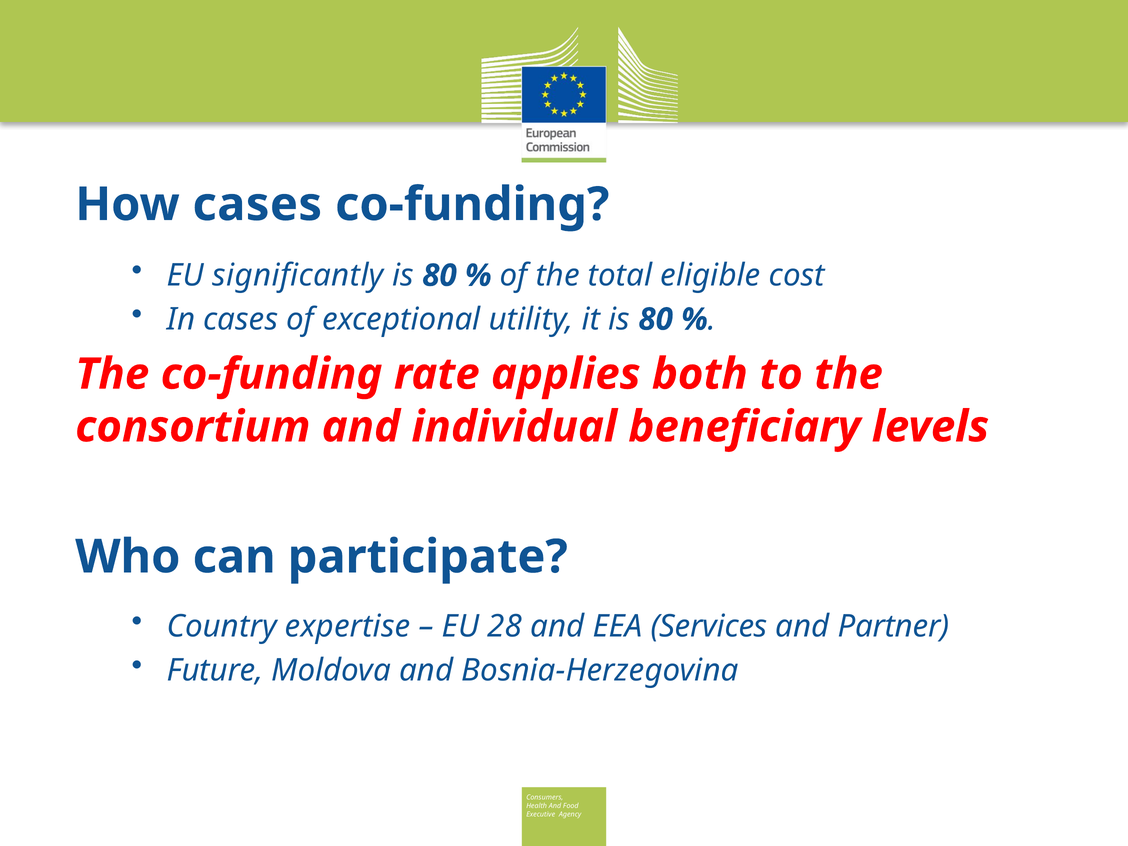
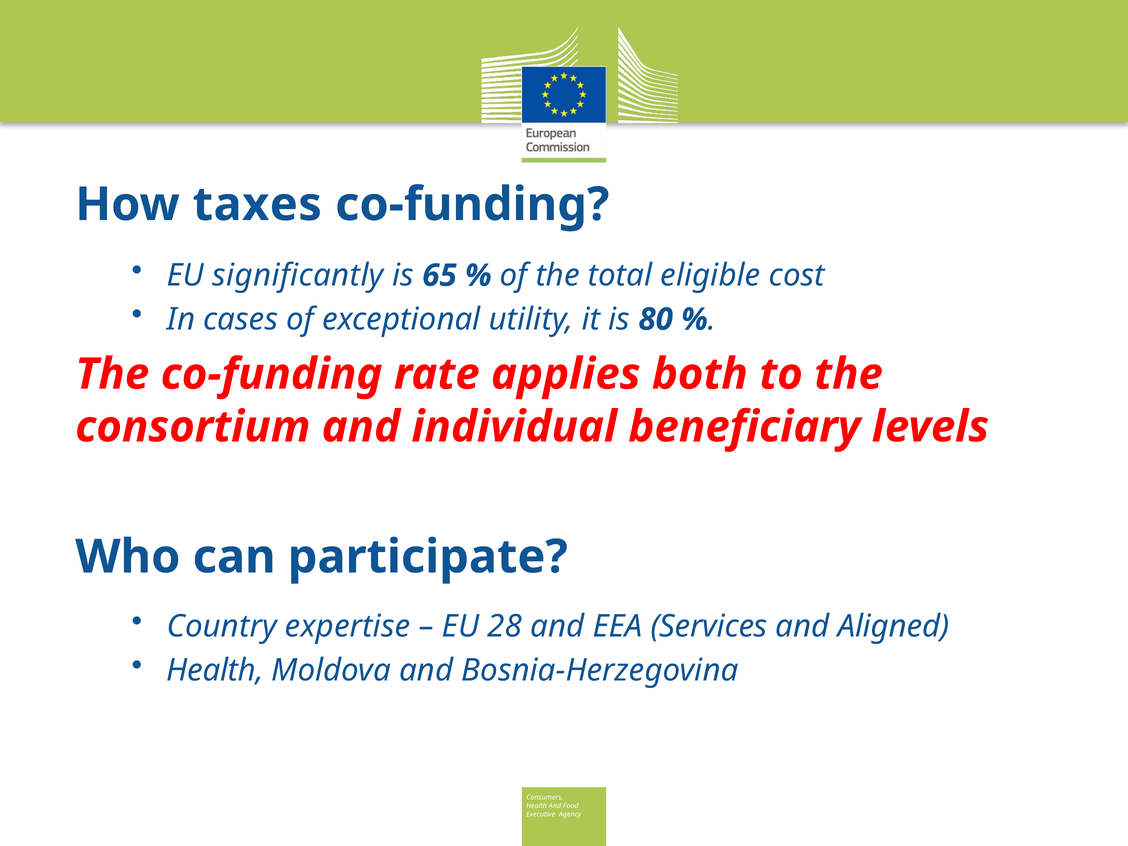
How cases: cases -> taxes (257, 205)
80: 80 -> 65 (439, 276)
Partner: Partner -> Aligned (893, 627)
Future: Future -> Health (215, 670)
